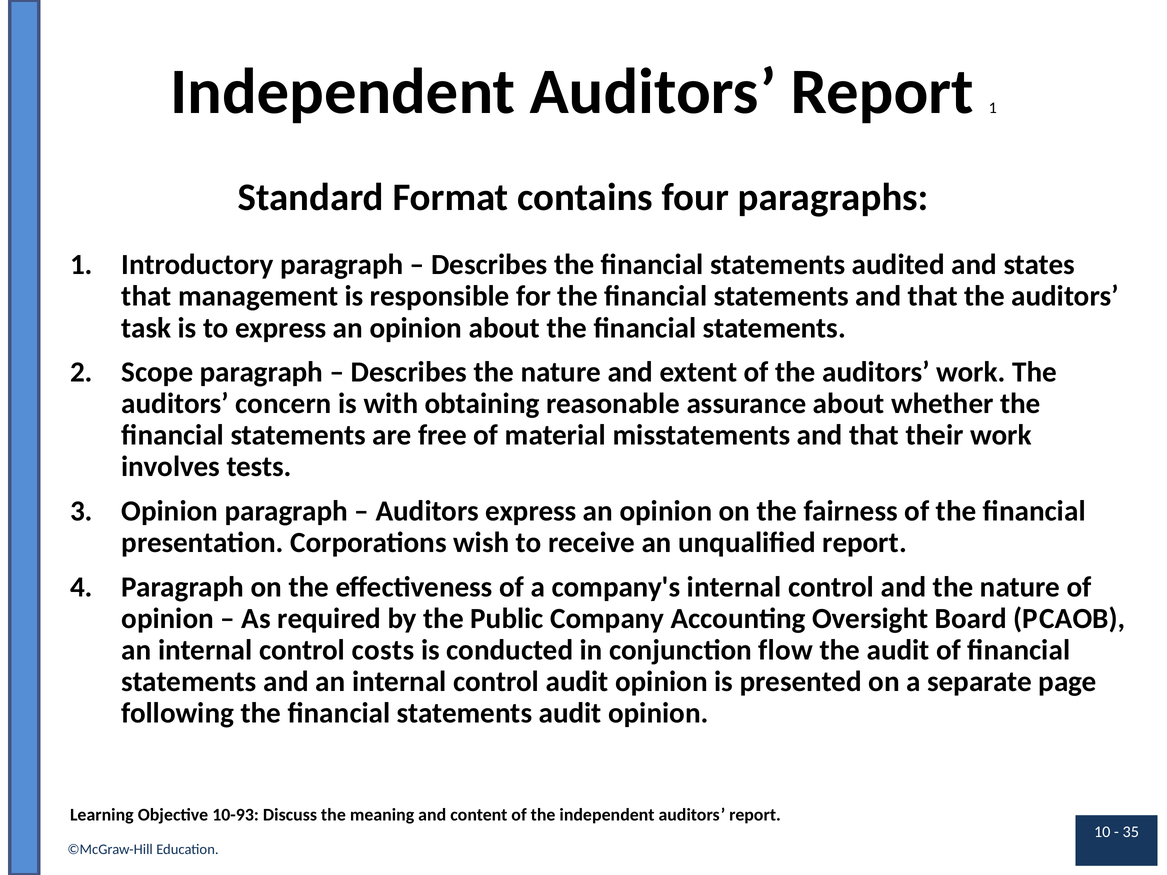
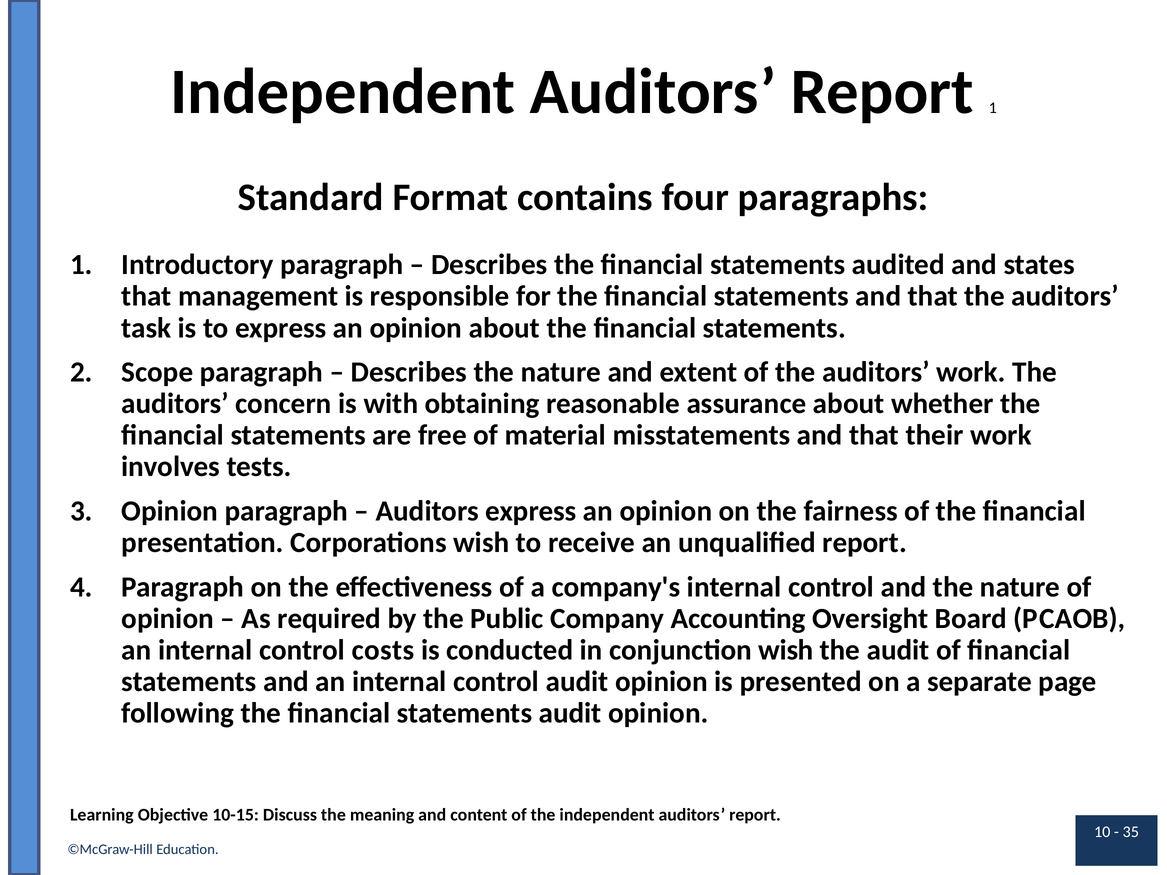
conjunction flow: flow -> wish (786, 651)
10-93: 10-93 -> 10-15 (236, 815)
